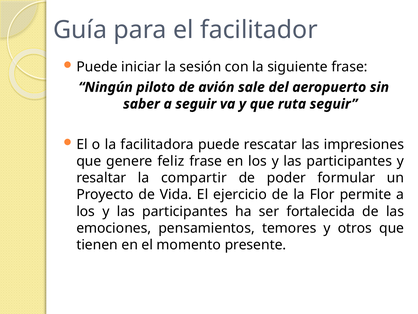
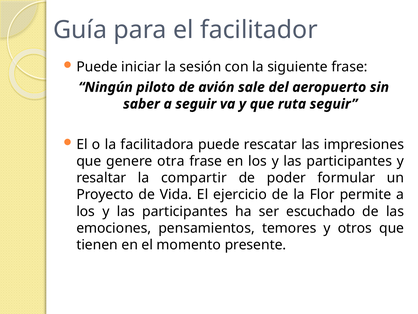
feliz: feliz -> otra (171, 161)
fortalecida: fortalecida -> escuchado (321, 211)
